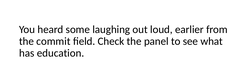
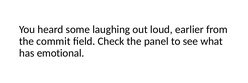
education: education -> emotional (61, 53)
